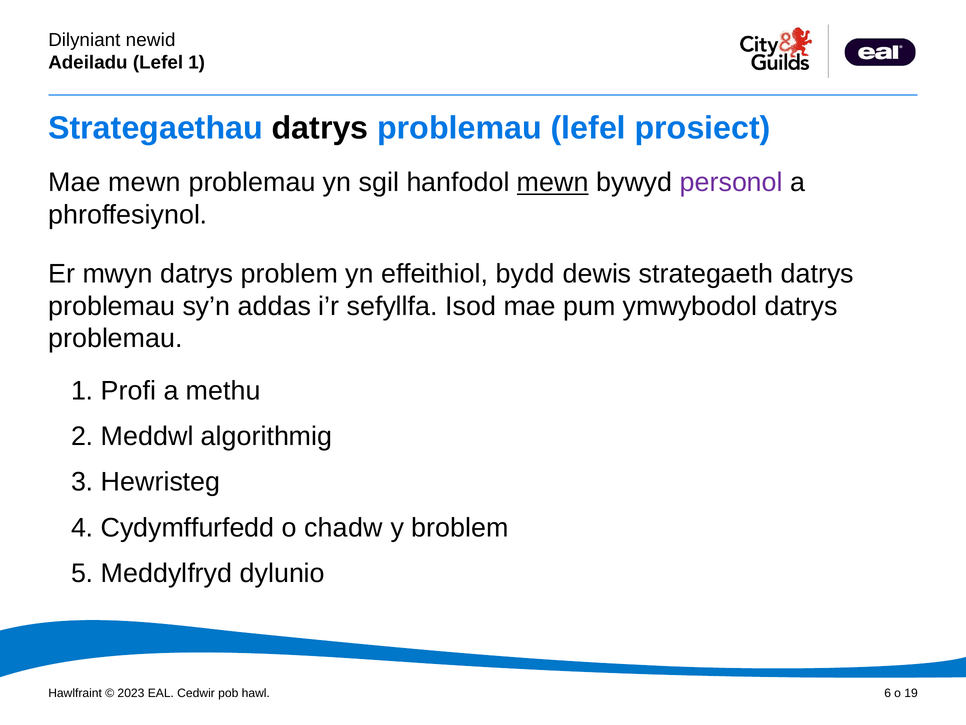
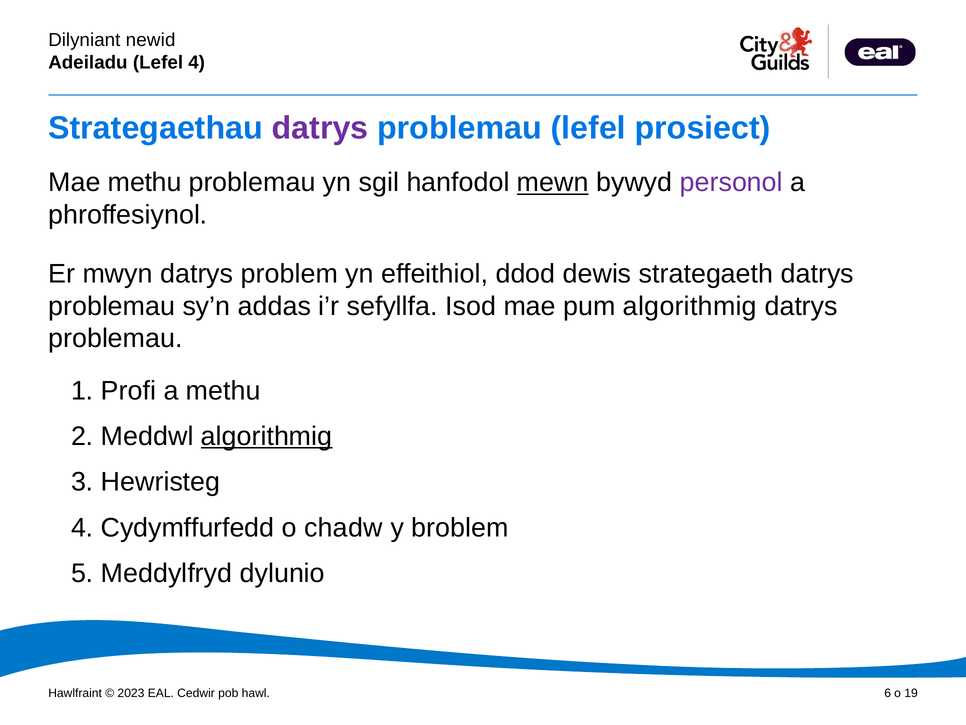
Lefel 1: 1 -> 4 (197, 63)
datrys colour: black -> purple (320, 128)
Mae mewn: mewn -> methu (145, 182)
bydd: bydd -> ddod (525, 274)
pum ymwybodol: ymwybodol -> algorithmig (690, 306)
algorithmig underline: none -> present (267, 436)
